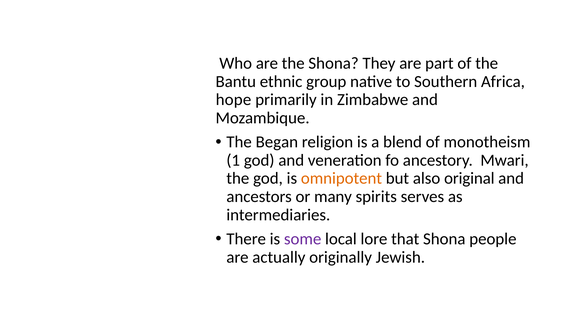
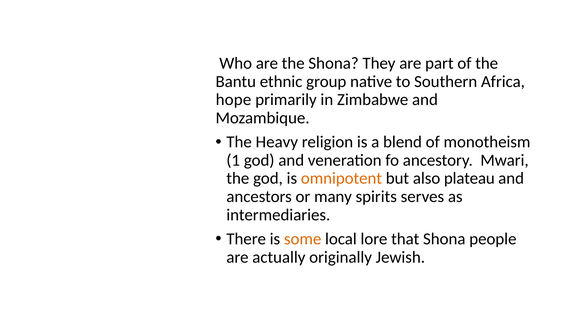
Began: Began -> Heavy (277, 142)
original: original -> plateau (469, 179)
some colour: purple -> orange (303, 239)
